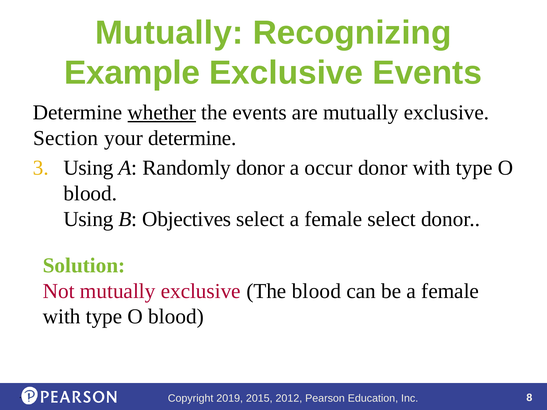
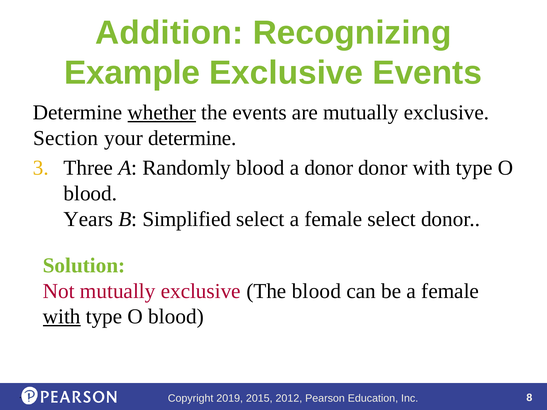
Mutually: Mutually -> Addition (169, 33)
Using: Using -> Three (88, 168)
Randomly donor: donor -> blood (260, 168)
a occur: occur -> donor (329, 168)
Using: Using -> Years (88, 219)
Objectives: Objectives -> Simplified (187, 219)
with underline: none -> present (62, 317)
